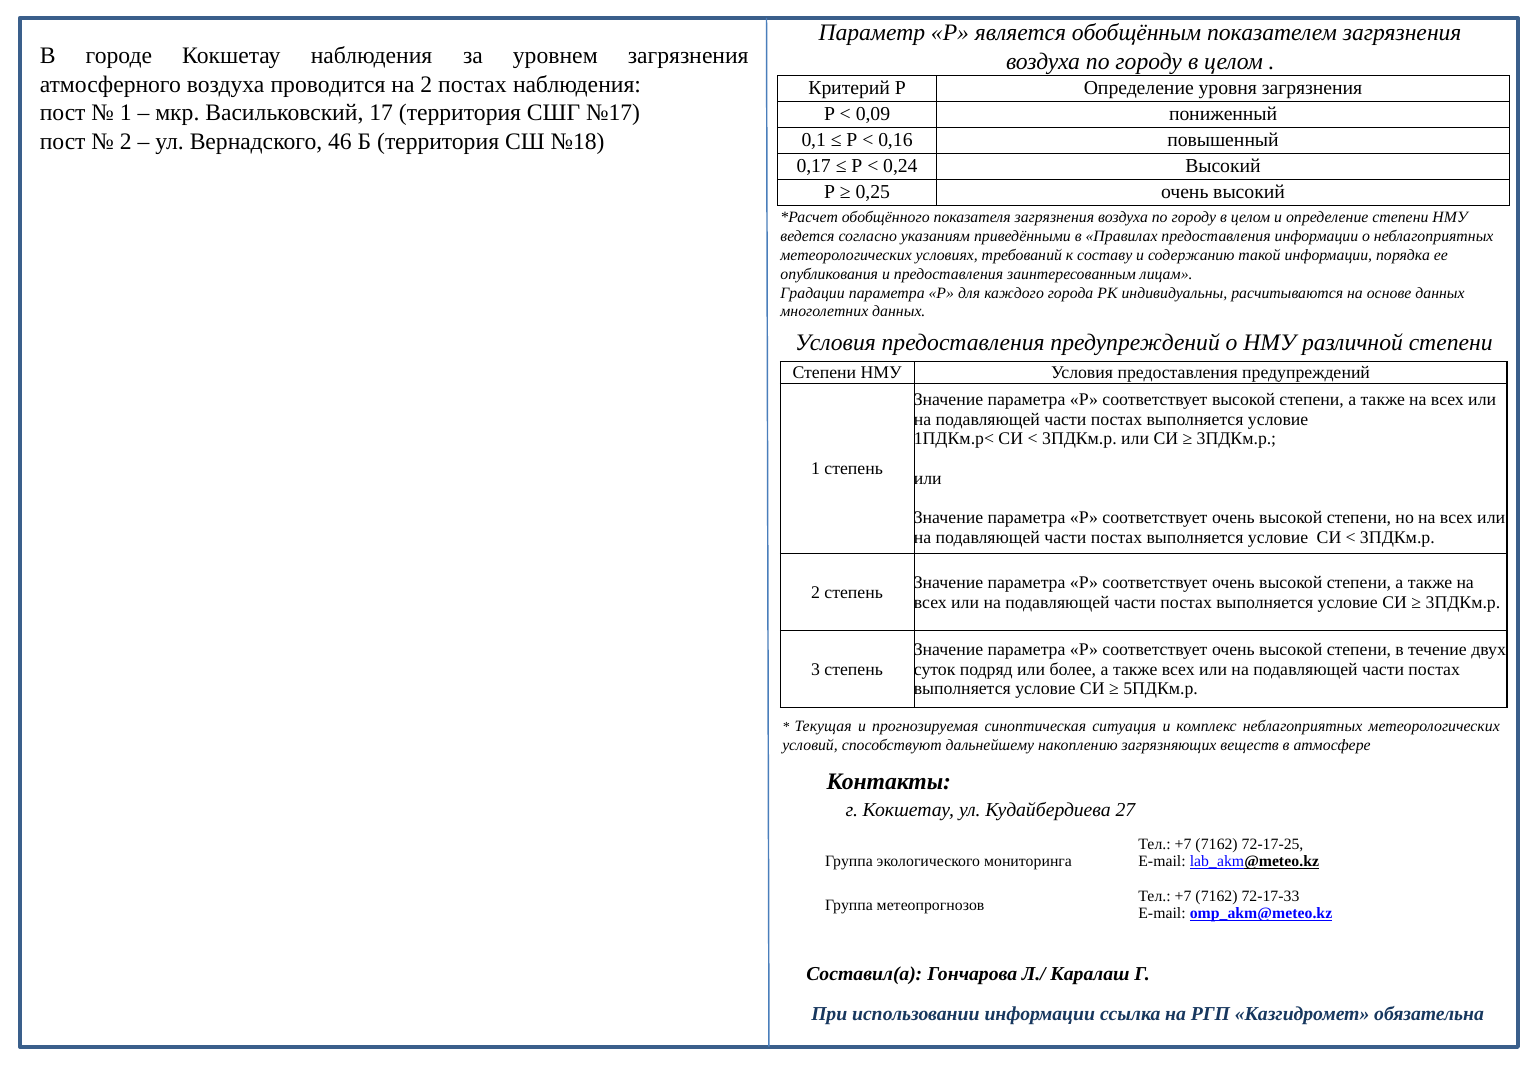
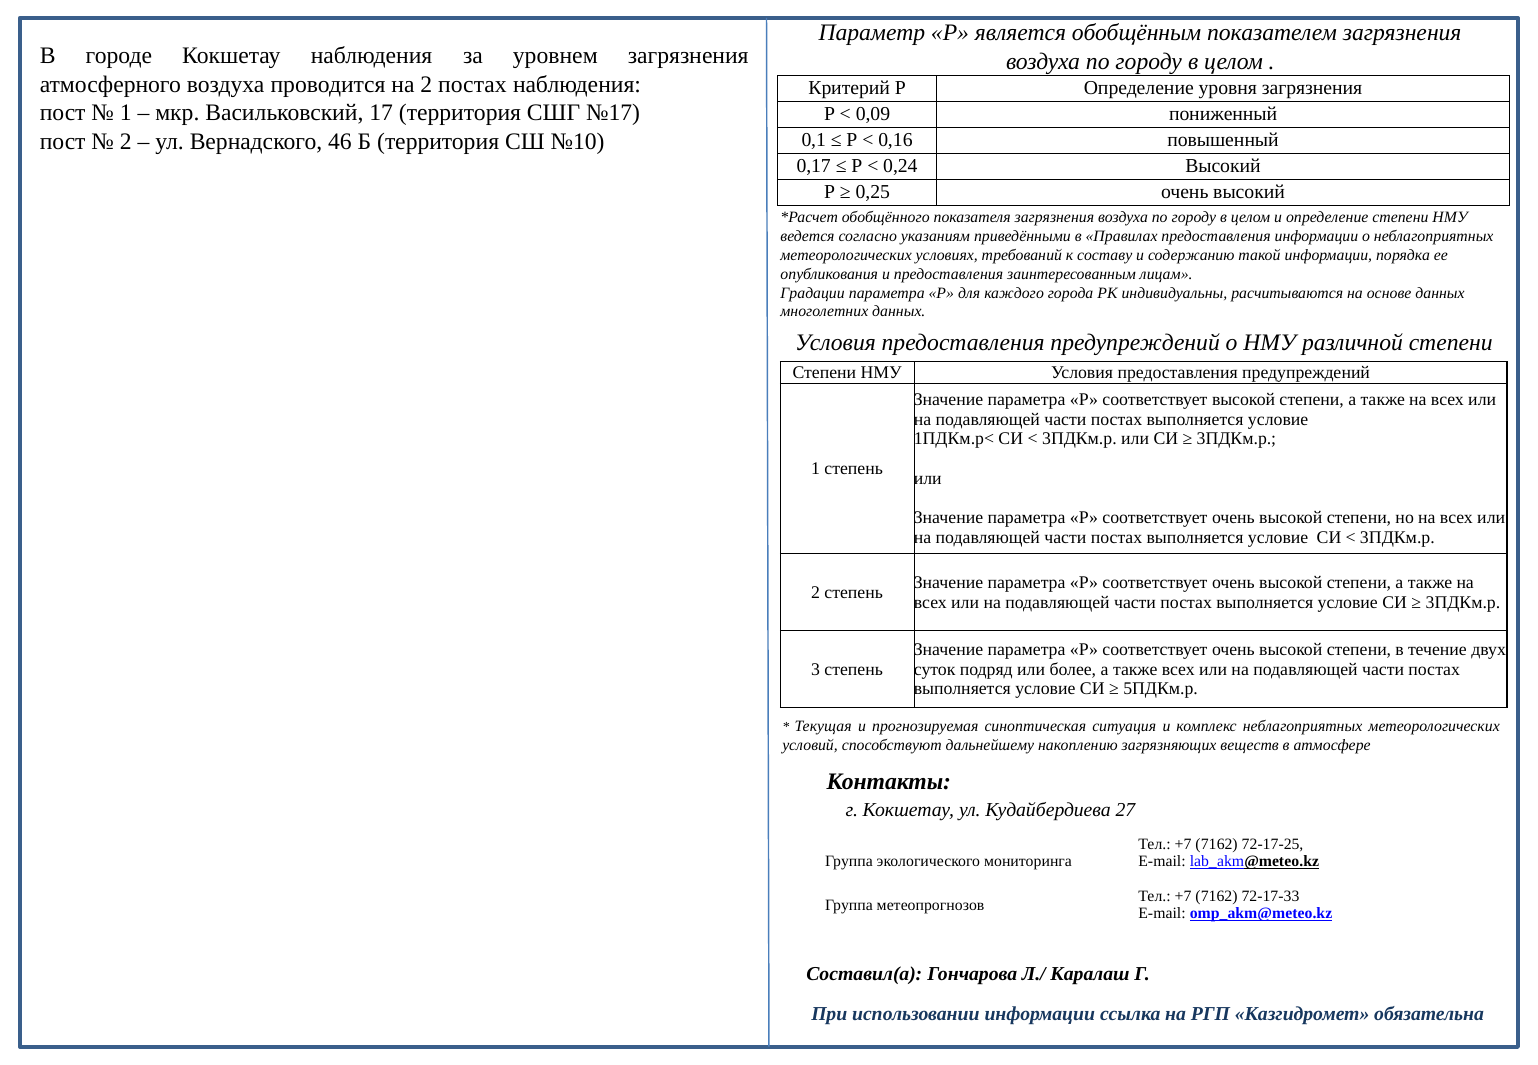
№18: №18 -> №10 (578, 141)
